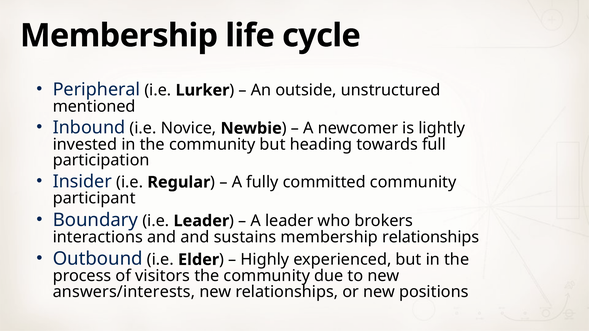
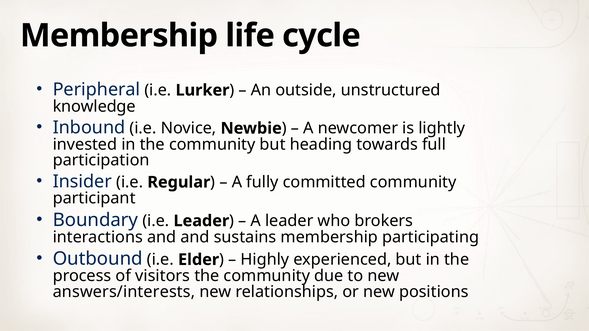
mentioned: mentioned -> knowledge (94, 106)
membership relationships: relationships -> participating (431, 237)
